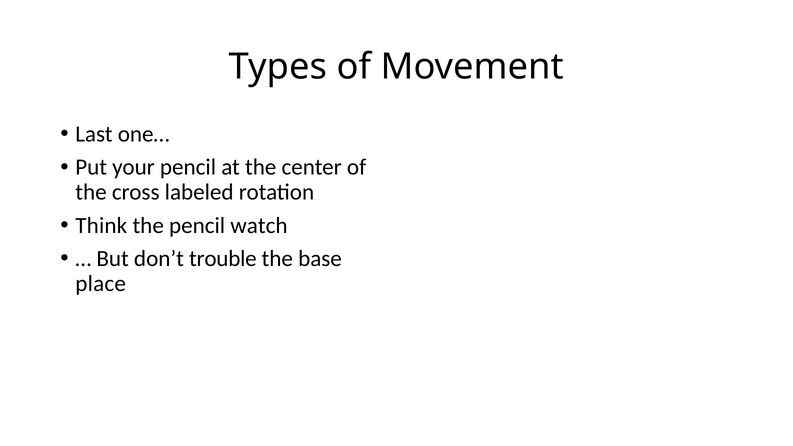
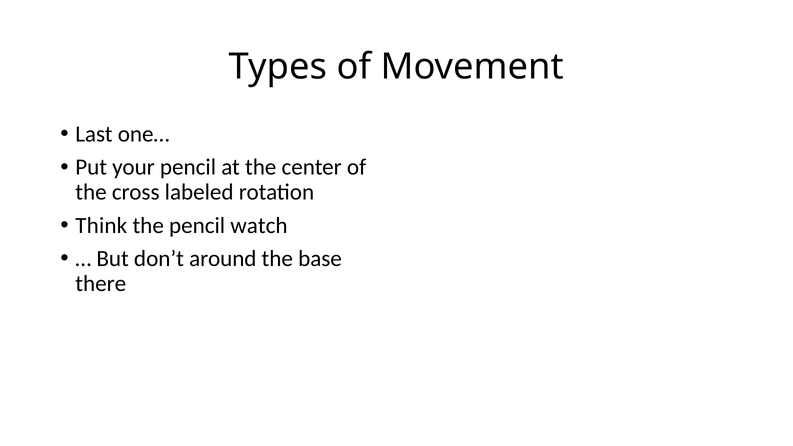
trouble: trouble -> around (223, 259)
place: place -> there (101, 284)
